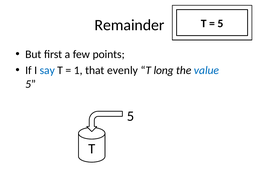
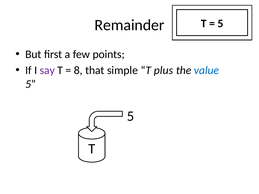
say colour: blue -> purple (47, 70)
1: 1 -> 8 (78, 70)
evenly: evenly -> simple (123, 70)
long: long -> plus (164, 70)
